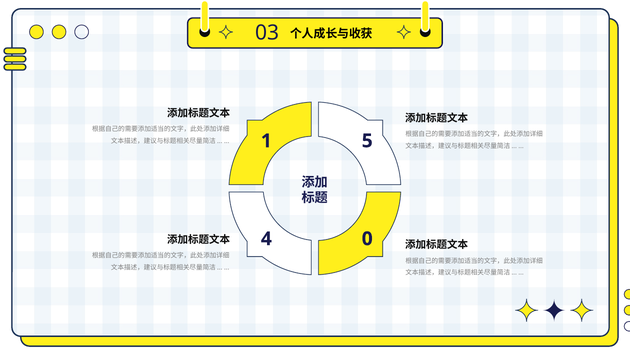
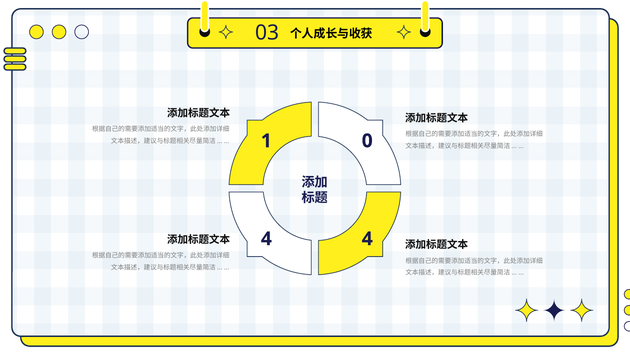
5: 5 -> 0 (367, 141)
4 0: 0 -> 4 (367, 238)
